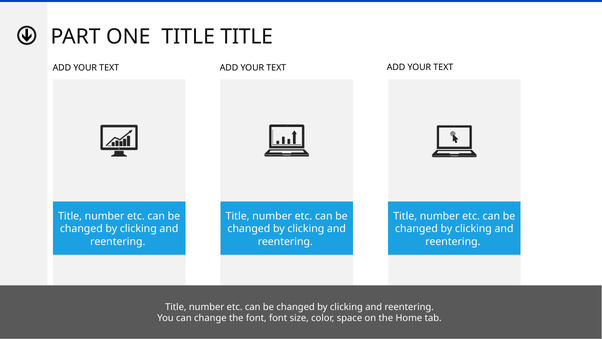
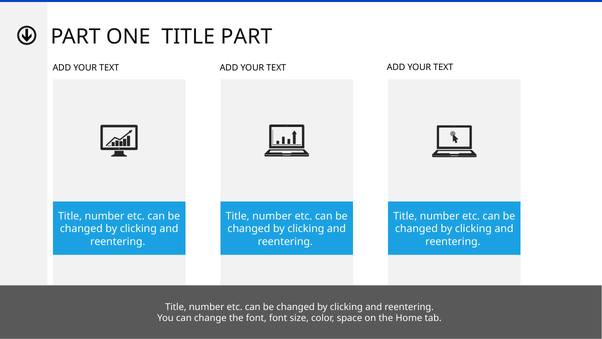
TITLE TITLE: TITLE -> PART (246, 37)
